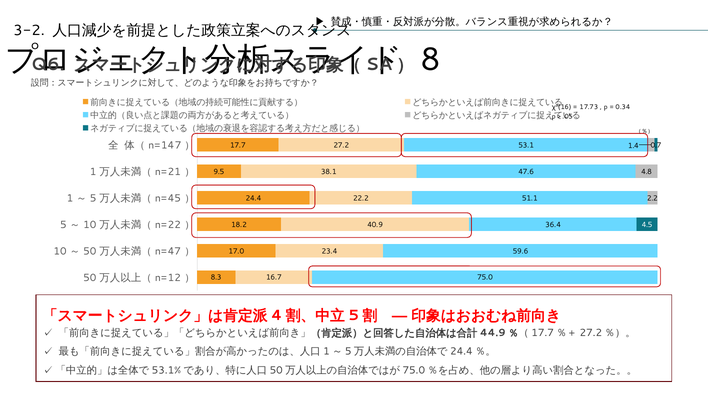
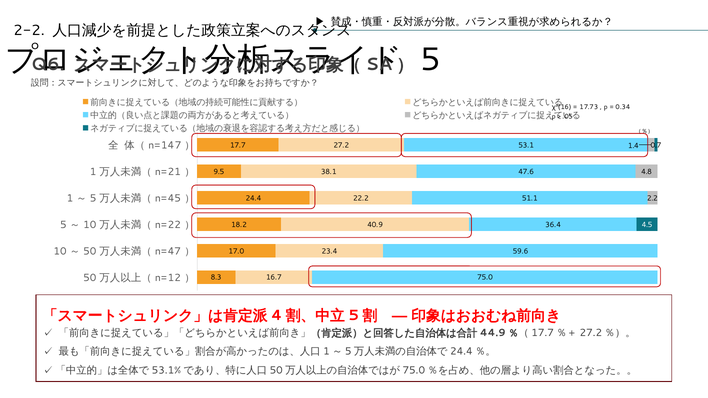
3-2: 3-2 -> 2-2 (29, 30)
8: 8 -> 5 (430, 59)
